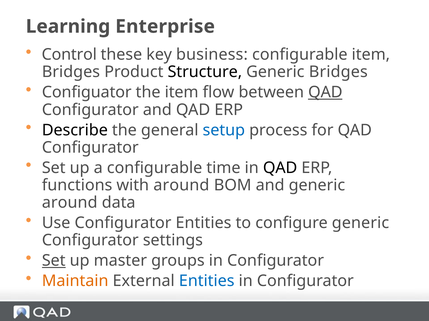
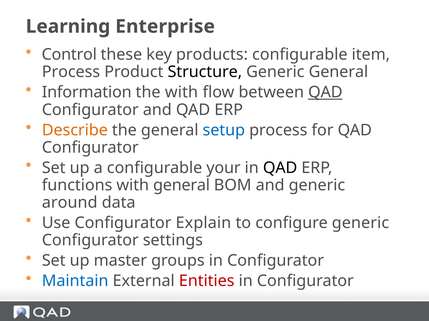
business: business -> products (212, 55)
Bridges: Bridges -> Process (71, 72)
Generic Bridges: Bridges -> General (338, 72)
Configuator: Configuator -> Information (87, 93)
the item: item -> with (181, 93)
Describe colour: black -> orange (75, 130)
time: time -> your (223, 168)
with around: around -> general (182, 186)
Configurator Entities: Entities -> Explain (203, 223)
Set underline: present -> none (54, 261)
Maintain colour: orange -> blue (75, 282)
Entities colour: blue -> red (207, 282)
